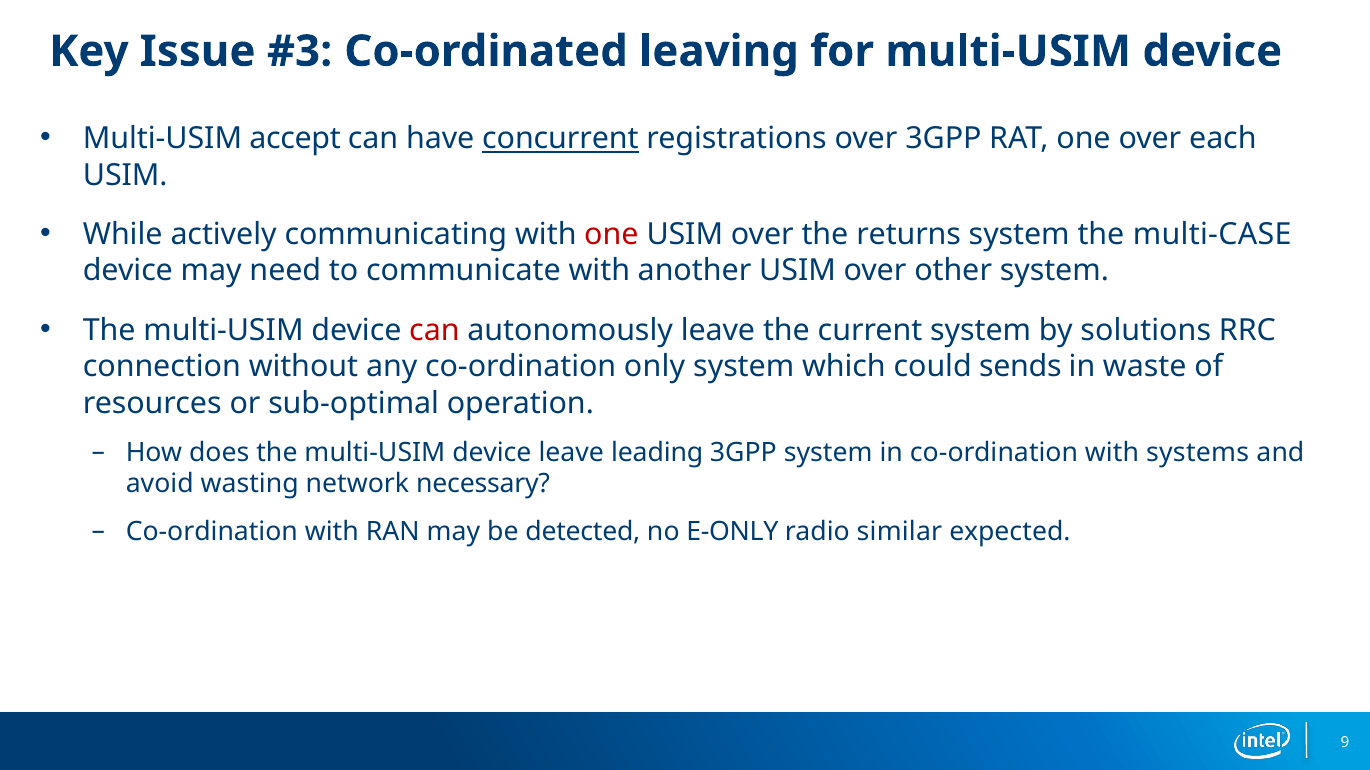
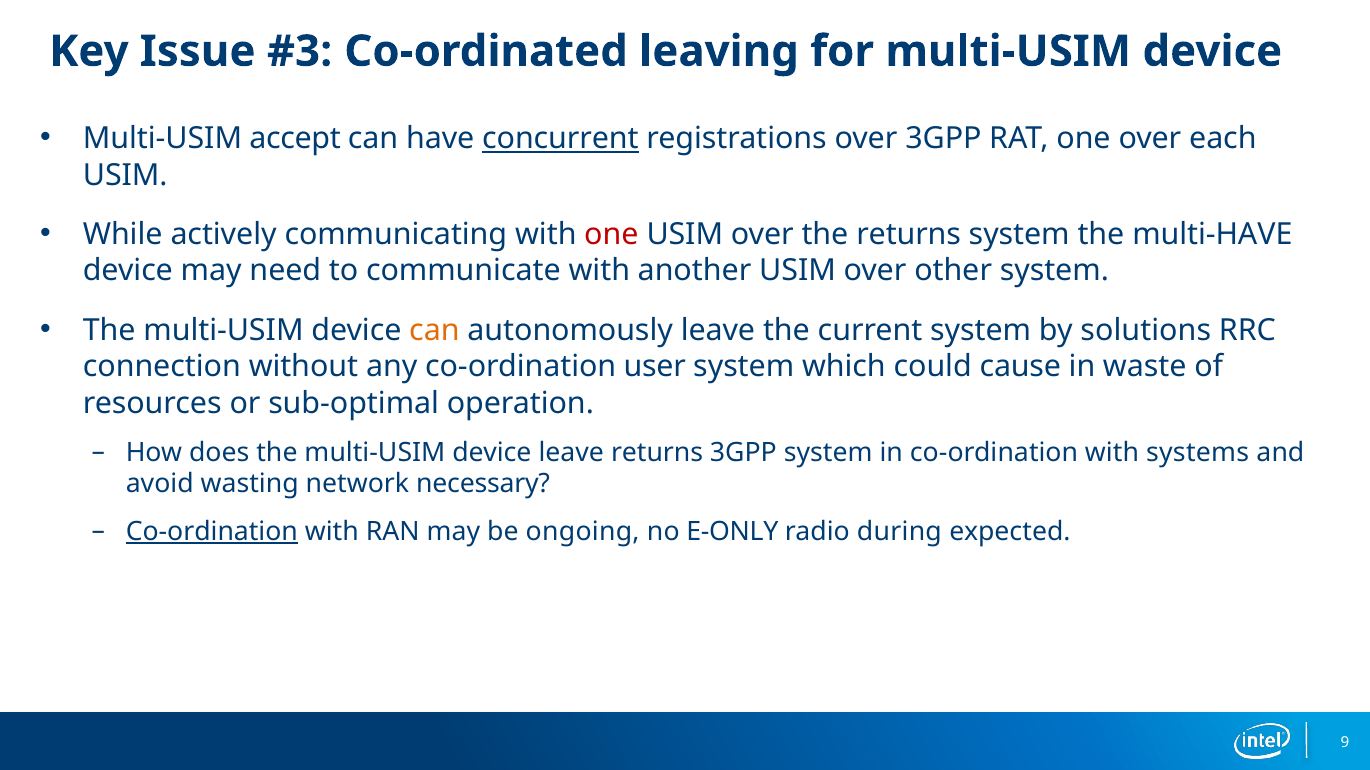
multi-CASE: multi-CASE -> multi-HAVE (1212, 235)
can colour: red -> orange (434, 330)
only: only -> user (655, 367)
sends: sends -> cause (1020, 367)
leave leading: leading -> returns (657, 453)
Co-ordination underline: none -> present (212, 532)
detected: detected -> ongoing (583, 532)
similar: similar -> during (899, 532)
